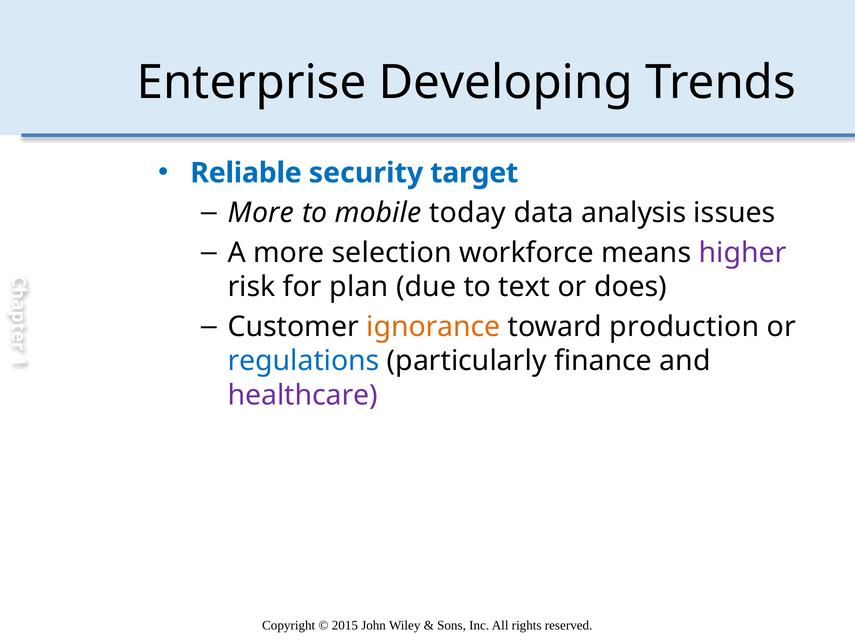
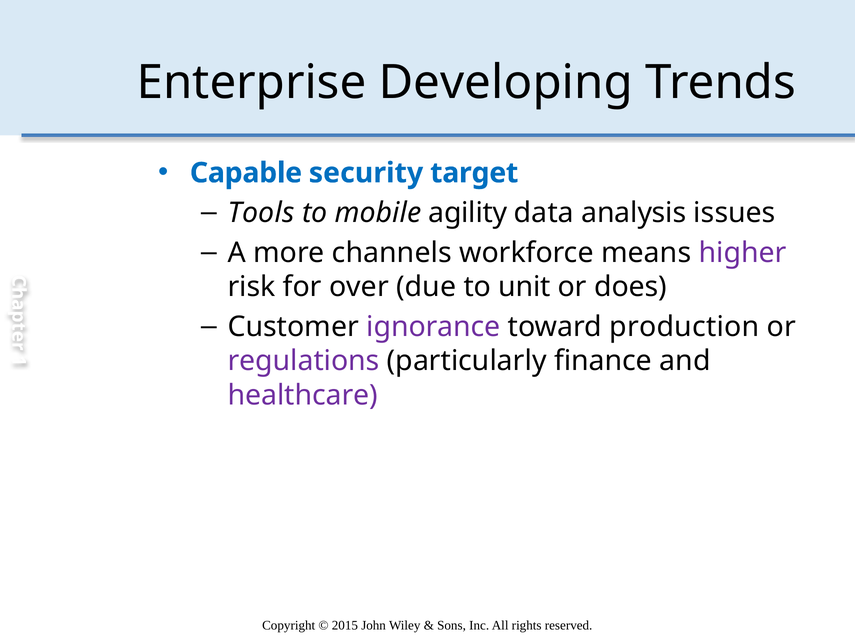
Reliable: Reliable -> Capable (246, 173)
More: More -> Tools (261, 213)
today: today -> agility (468, 213)
selection: selection -> channels (392, 253)
plan: plan -> over (359, 287)
text: text -> unit (525, 287)
ignorance colour: orange -> purple (433, 327)
regulations colour: blue -> purple (304, 361)
